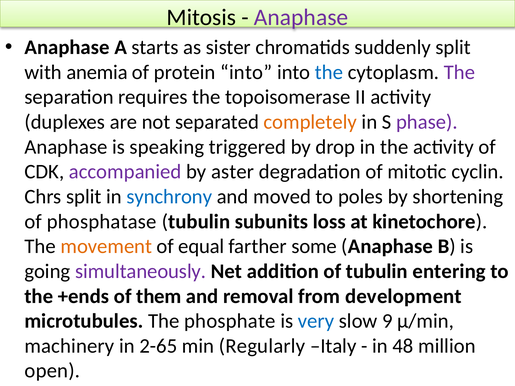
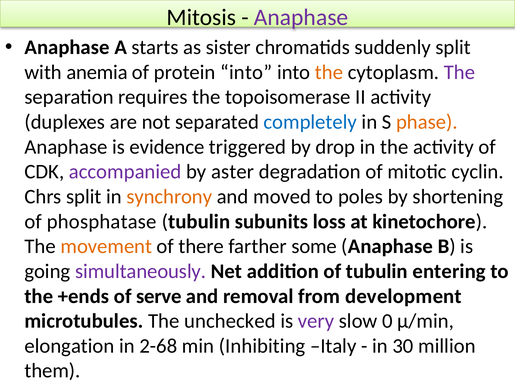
the colour: blue -> orange (329, 72)
completely colour: orange -> blue (310, 122)
phase colour: purple -> orange (427, 122)
speaking: speaking -> evidence (167, 147)
synchrony colour: blue -> orange (169, 197)
equal: equal -> there (201, 247)
them: them -> serve (159, 296)
phosphate: phosphate -> unchecked (230, 321)
very colour: blue -> purple (316, 321)
9: 9 -> 0 (387, 321)
machinery: machinery -> elongation (69, 346)
2-65: 2-65 -> 2-68 (158, 346)
Regularly: Regularly -> Inhibiting (262, 346)
48: 48 -> 30 (403, 346)
open: open -> them (52, 371)
